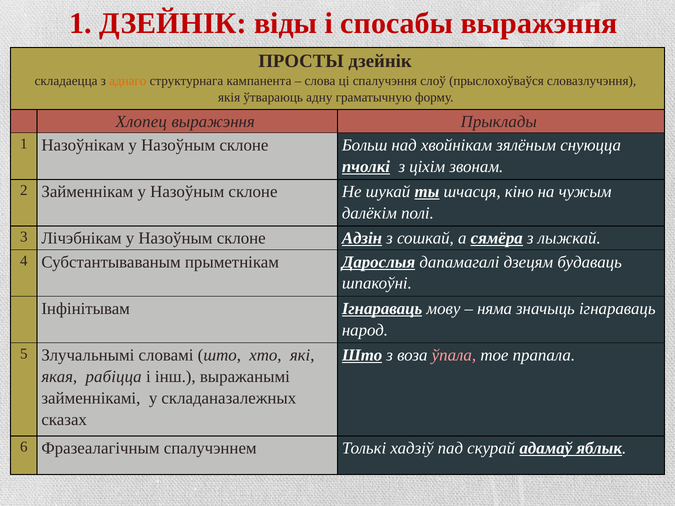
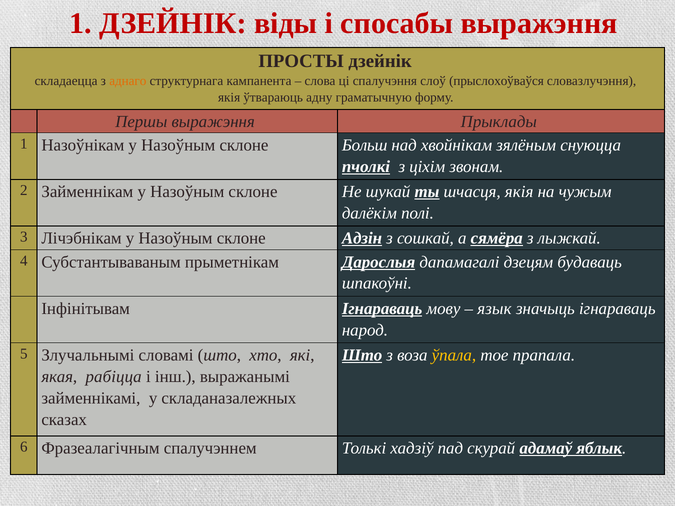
Хлопец: Хлопец -> Першы (141, 122)
шчасця кіно: кіно -> якія (519, 192)
няма: няма -> язык (494, 309)
ўпала colour: pink -> yellow (454, 355)
